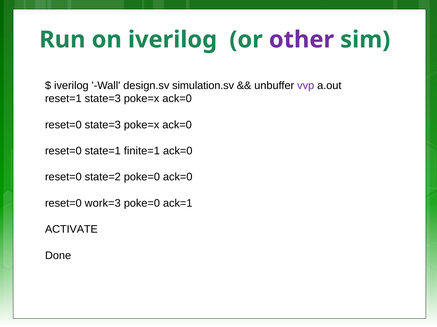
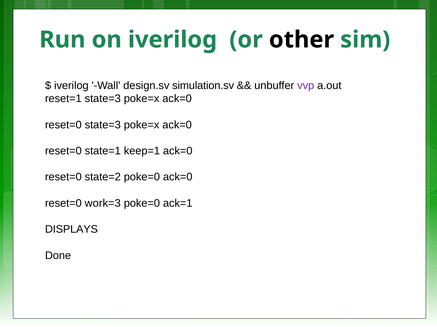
other colour: purple -> black (301, 40)
finite=1: finite=1 -> keep=1 (142, 151)
ACTIVATE: ACTIVATE -> DISPLAYS (71, 230)
